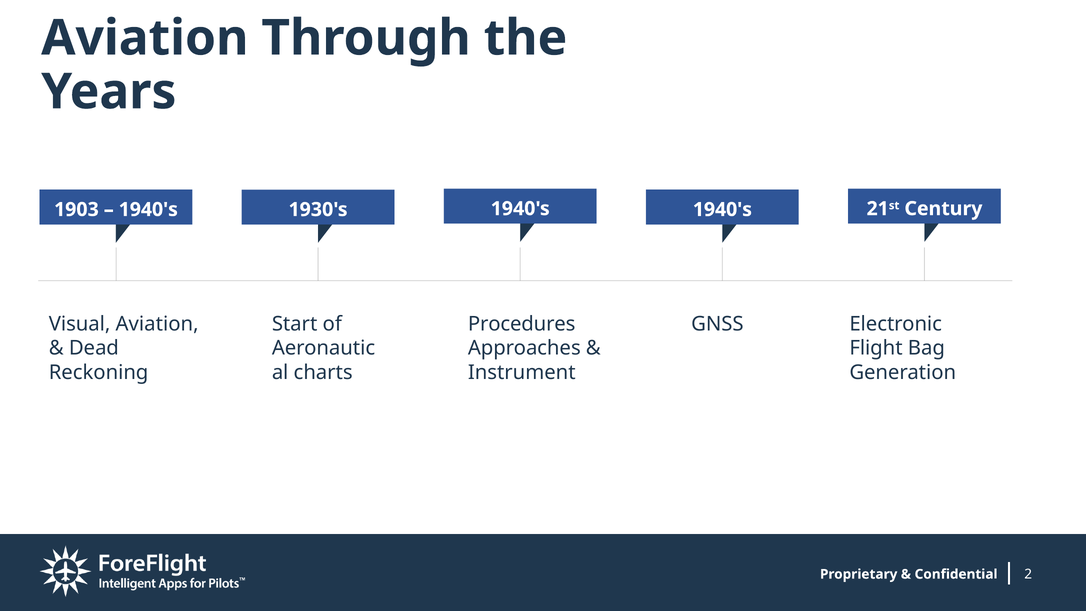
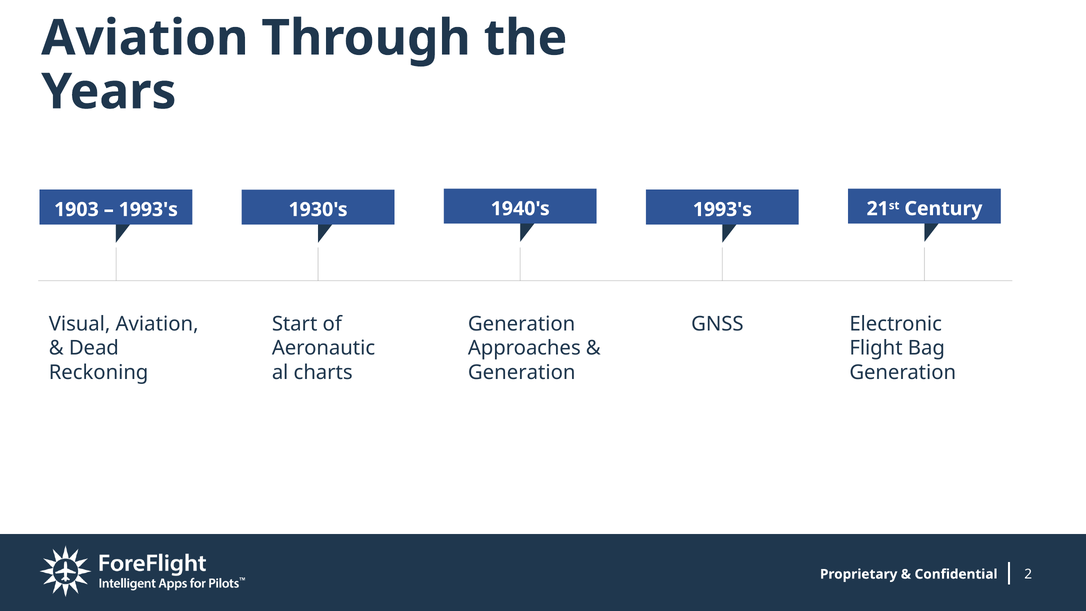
1940's: 1940's -> 1993's (148, 210)
1940's 1940's: 1940's -> 1993's (722, 210)
Procedures: Procedures -> Generation (522, 324)
Instrument: Instrument -> Generation (522, 373)
